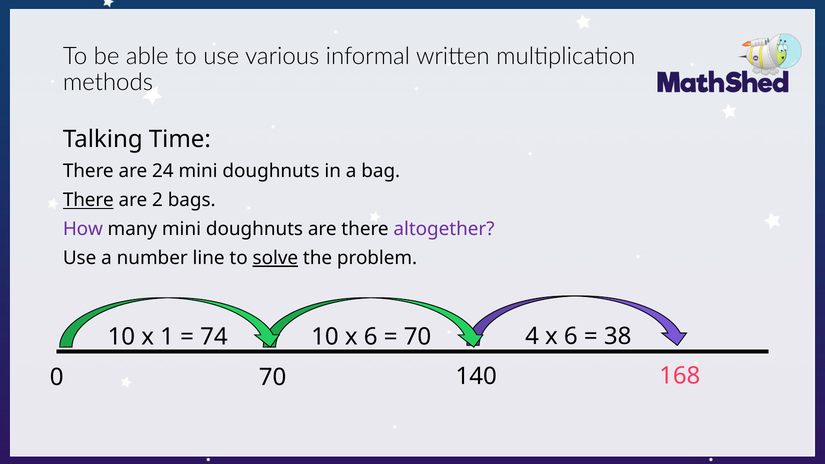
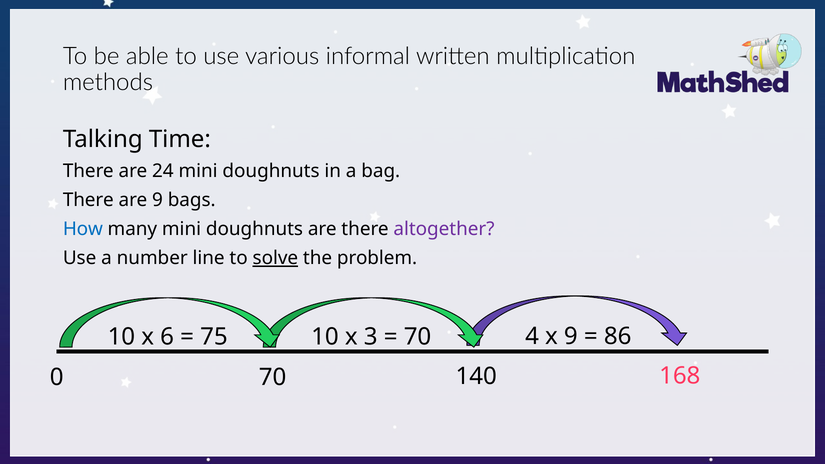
There underline: present -> none (88, 200)
are 2: 2 -> 9 (158, 200)
How colour: purple -> blue (83, 229)
4 x 6: 6 -> 9 (571, 336)
38: 38 -> 86 (618, 336)
1: 1 -> 6 (167, 337)
74: 74 -> 75 (214, 337)
10 x 6: 6 -> 3 (371, 337)
